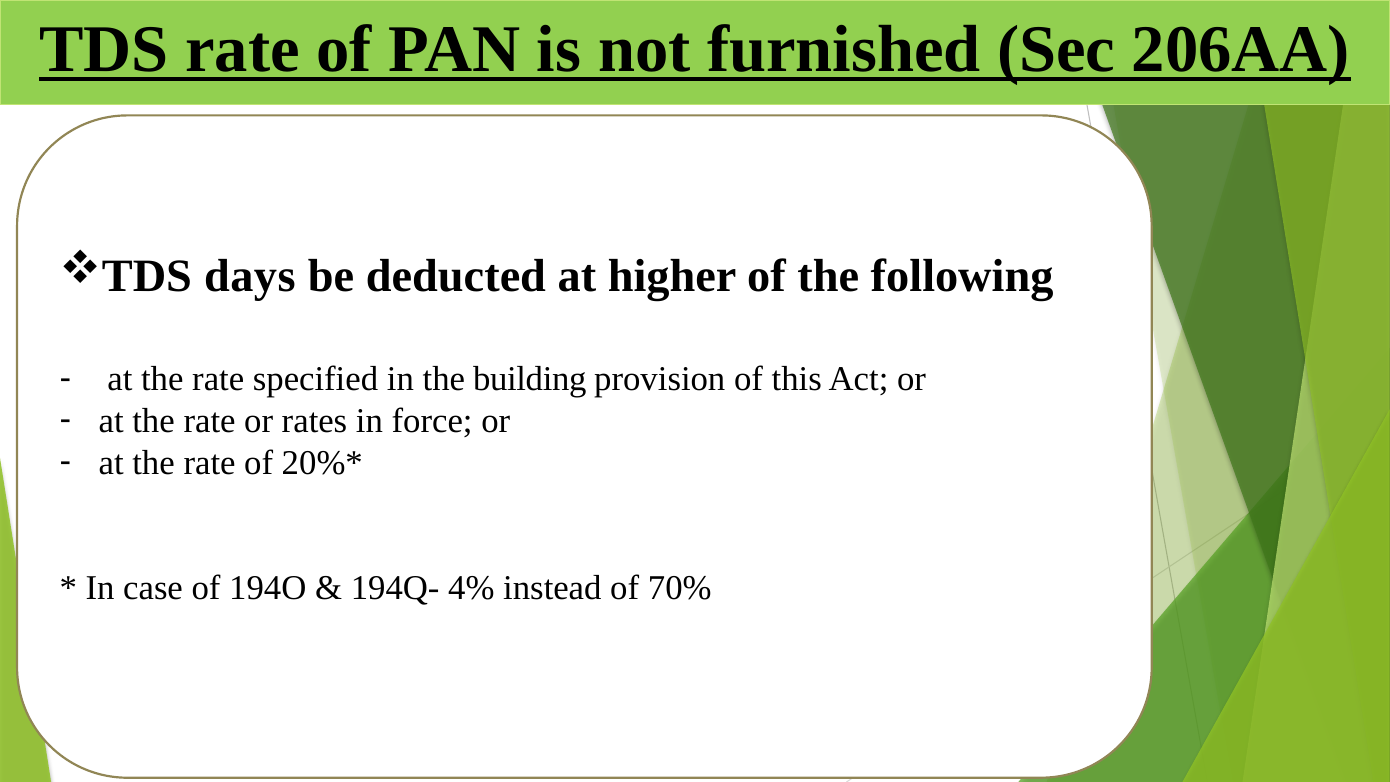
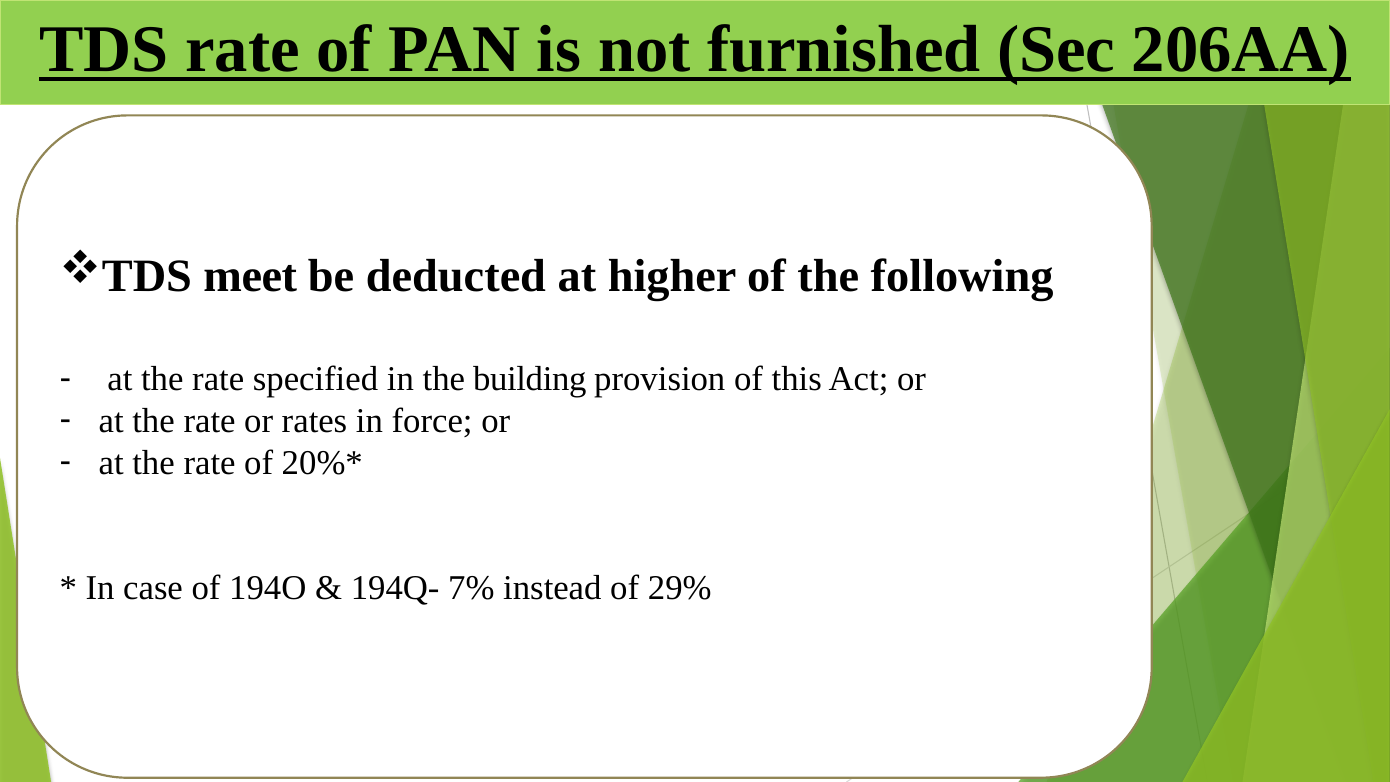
days: days -> meet (250, 276)
4%: 4% -> 7% (471, 588)
70%: 70% -> 29% (680, 588)
